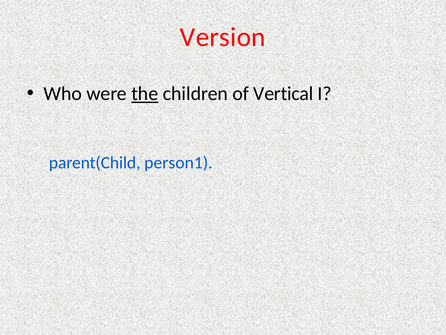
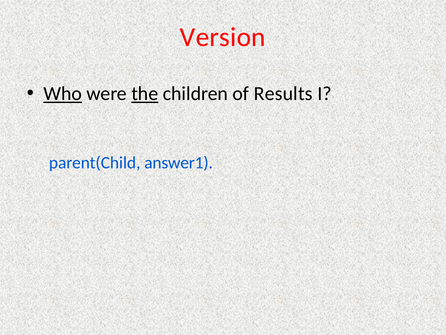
Who underline: none -> present (63, 94)
Vertical: Vertical -> Results (283, 94)
person1: person1 -> answer1 (179, 162)
